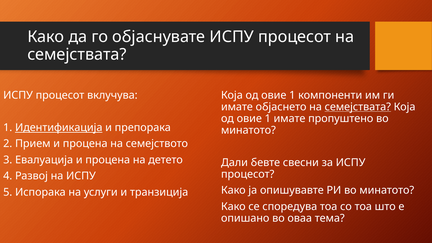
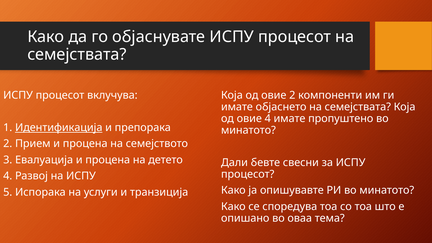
1: 1 -> 2 (292, 95)
семејствата underline: present -> none (358, 107)
1: 1 -> 4 (268, 119)
